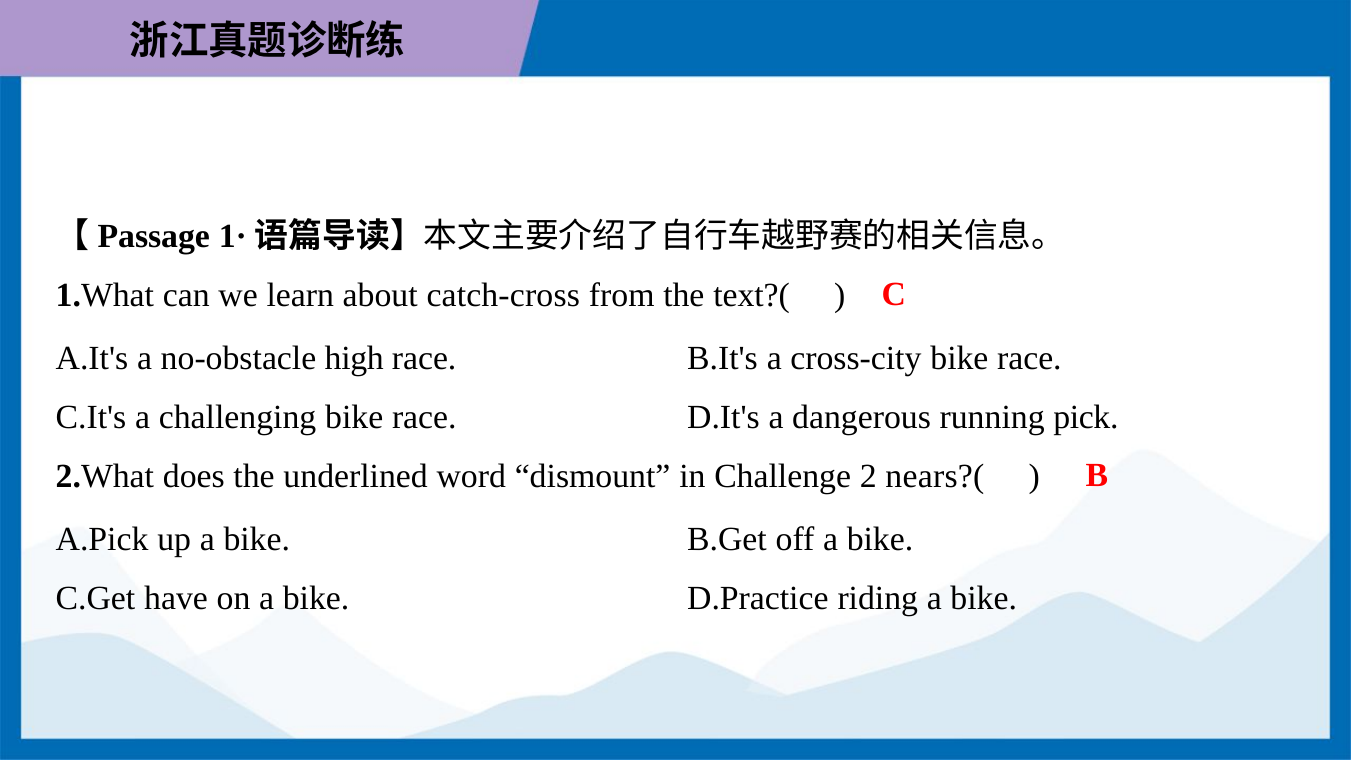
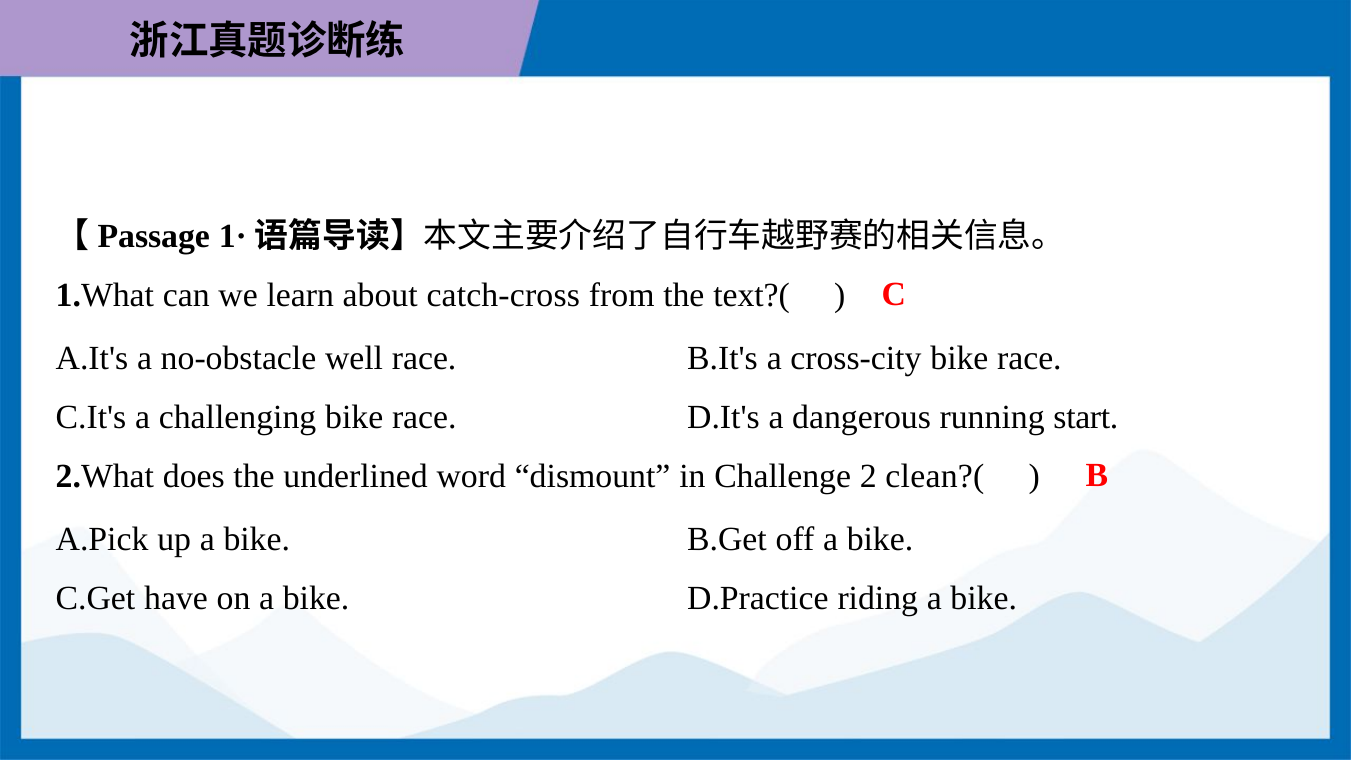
high: high -> well (354, 358)
pick: pick -> start (1086, 417)
nears?(: nears?( -> clean?( (935, 477)
